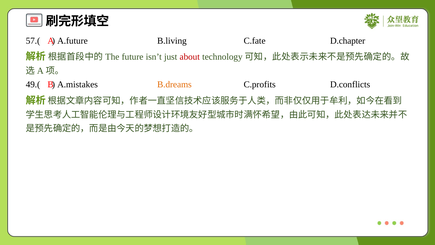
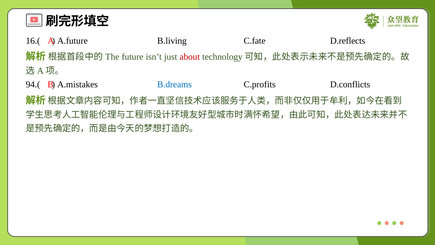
57.(: 57.( -> 16.( (33, 41)
D.chapter: D.chapter -> D.reflects (348, 41)
49.(: 49.( -> 94.( (33, 85)
B.dreams colour: orange -> blue (174, 85)
